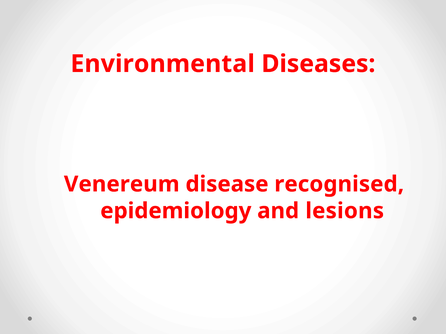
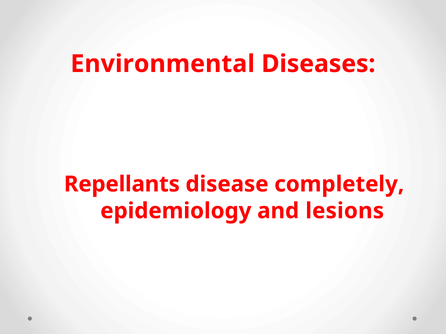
Venereum: Venereum -> Repellants (122, 184)
recognised: recognised -> completely (339, 184)
